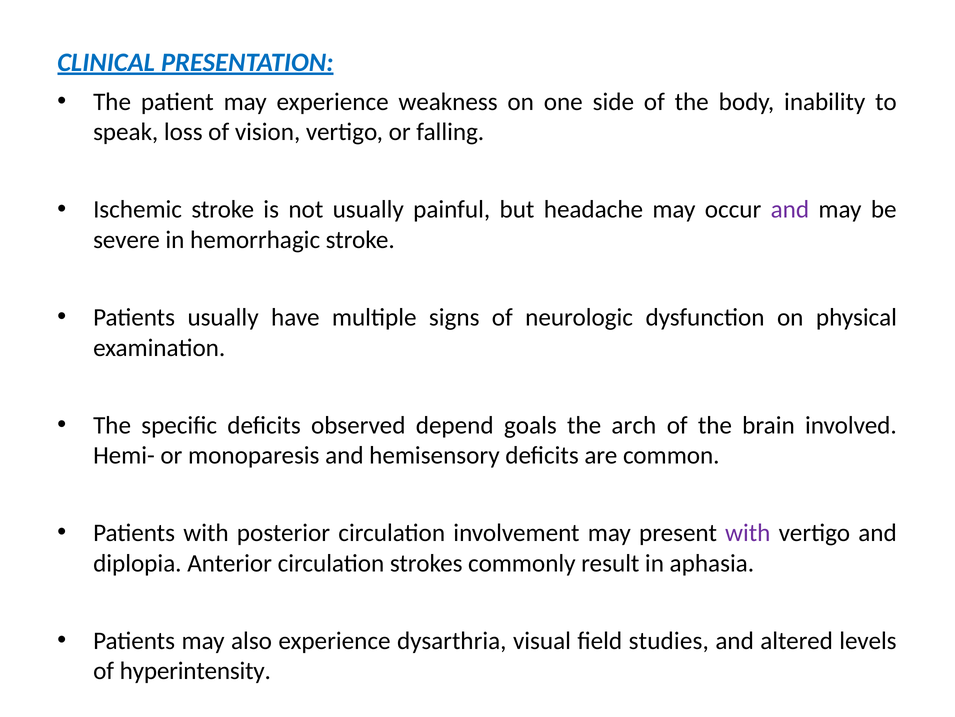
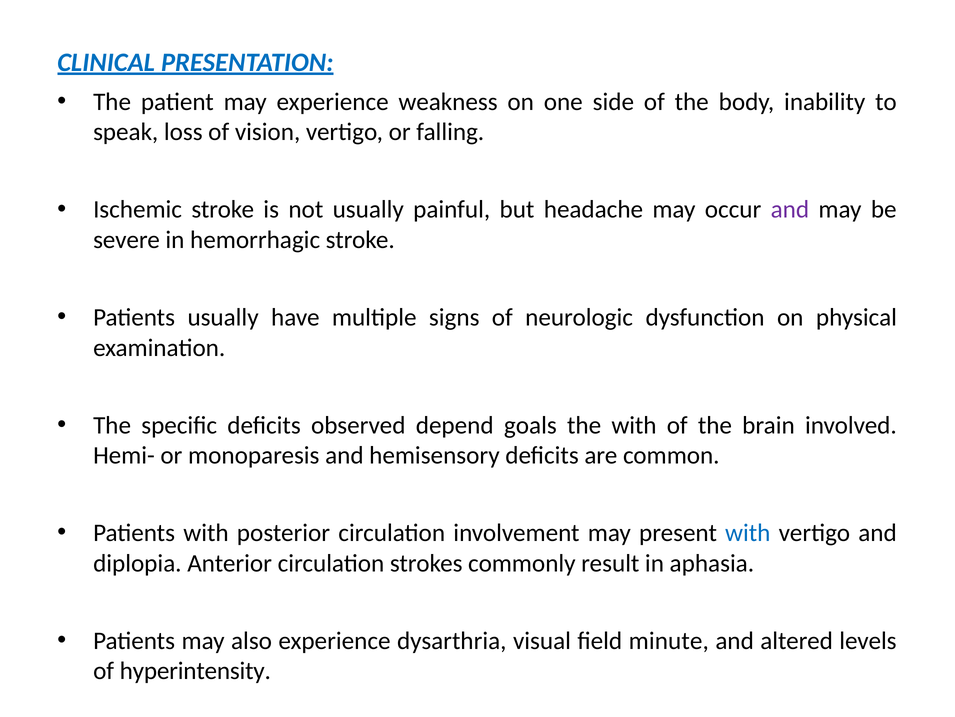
the arch: arch -> with (634, 425)
with colour: purple -> blue (748, 533)
studies: studies -> minute (669, 640)
